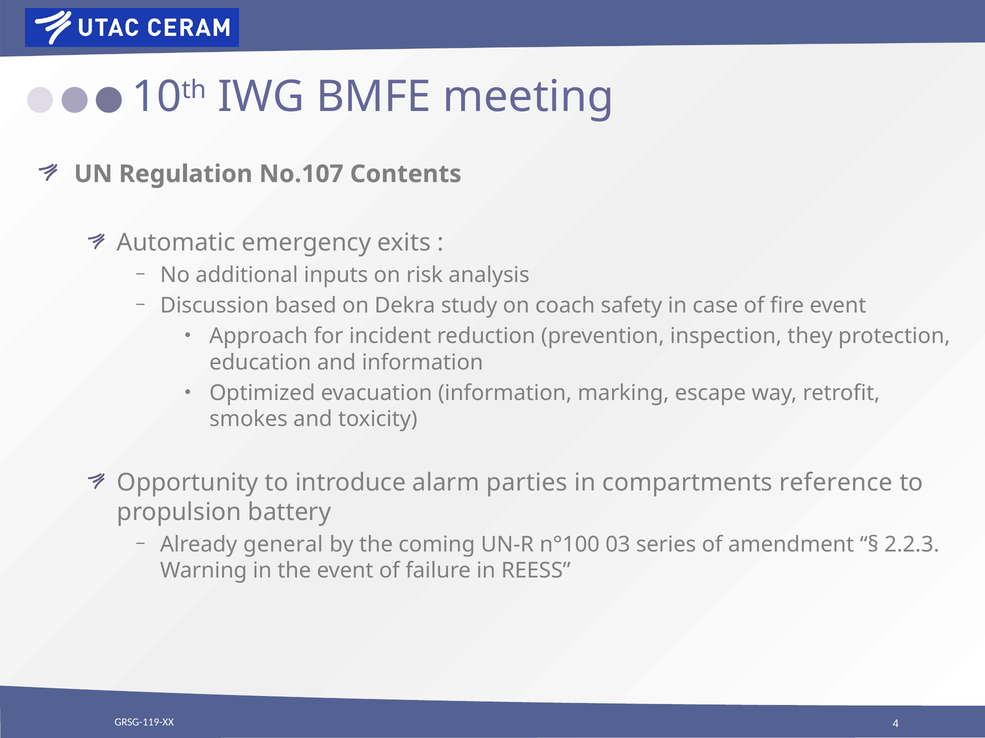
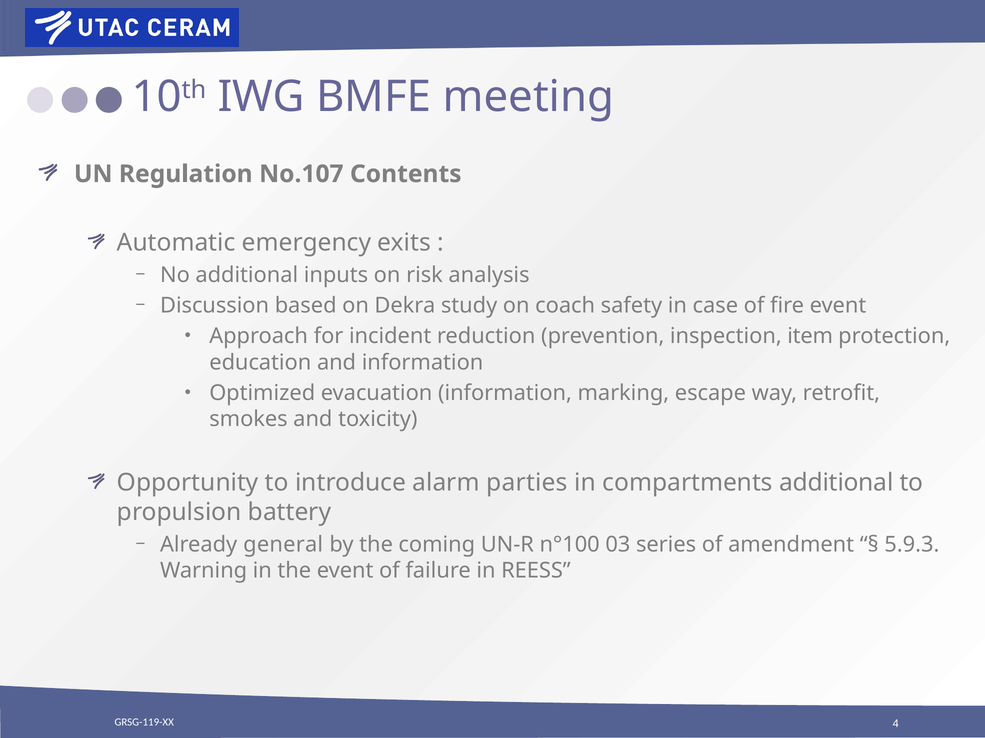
they: they -> item (810, 336)
compartments reference: reference -> additional (836, 483)
2.2.3: 2.2.3 -> 5.9.3 (912, 545)
